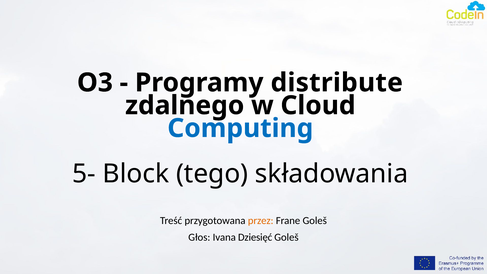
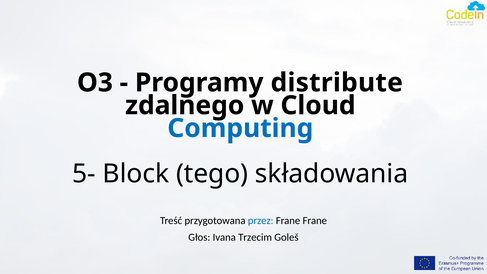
przez colour: orange -> blue (261, 221)
Frane Goleš: Goleš -> Frane (315, 221)
Dziesięć: Dziesięć -> Trzecim (255, 237)
